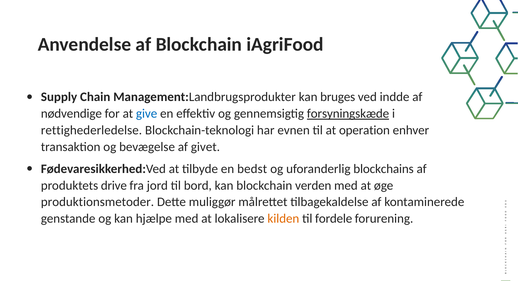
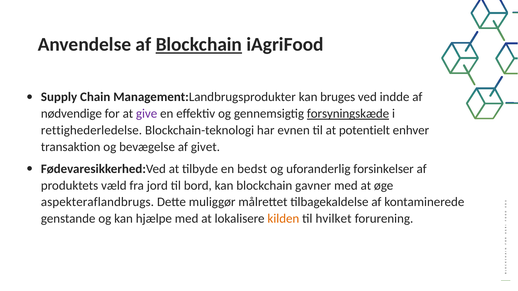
Blockchain underline: none -> present (199, 45)
give colour: blue -> purple (147, 114)
operation: operation -> potentielt (364, 130)
blockchains: blockchains -> forsinkelser (384, 169)
drive: drive -> væld (114, 186)
verden: verden -> gavner (313, 186)
produktionsmetoder: produktionsmetoder -> aspekteraflandbrugs (97, 202)
fordele: fordele -> hvilket (334, 219)
